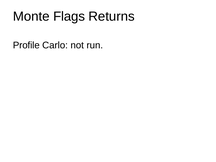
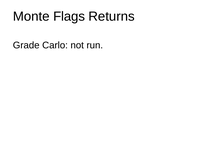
Profile: Profile -> Grade (26, 45)
